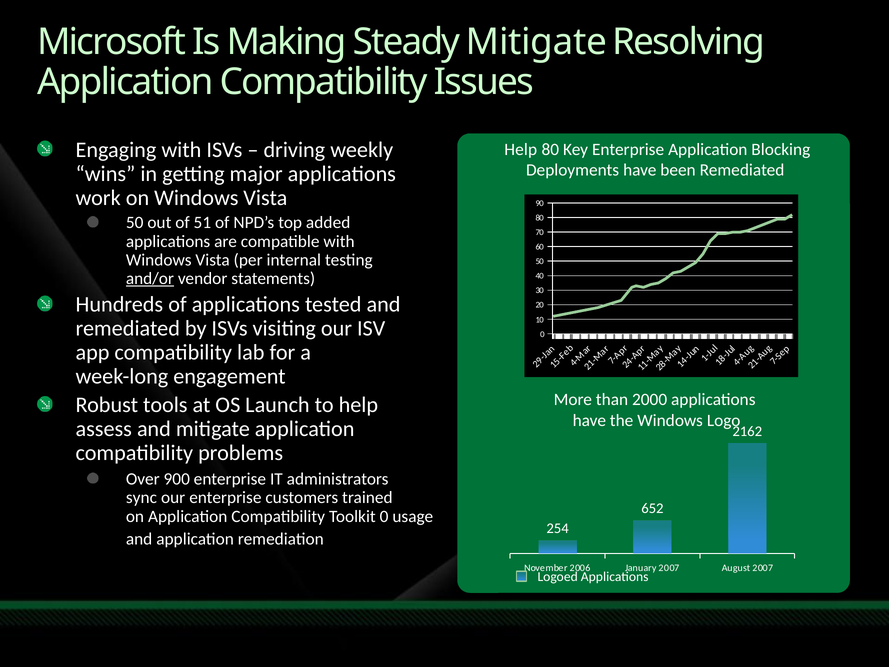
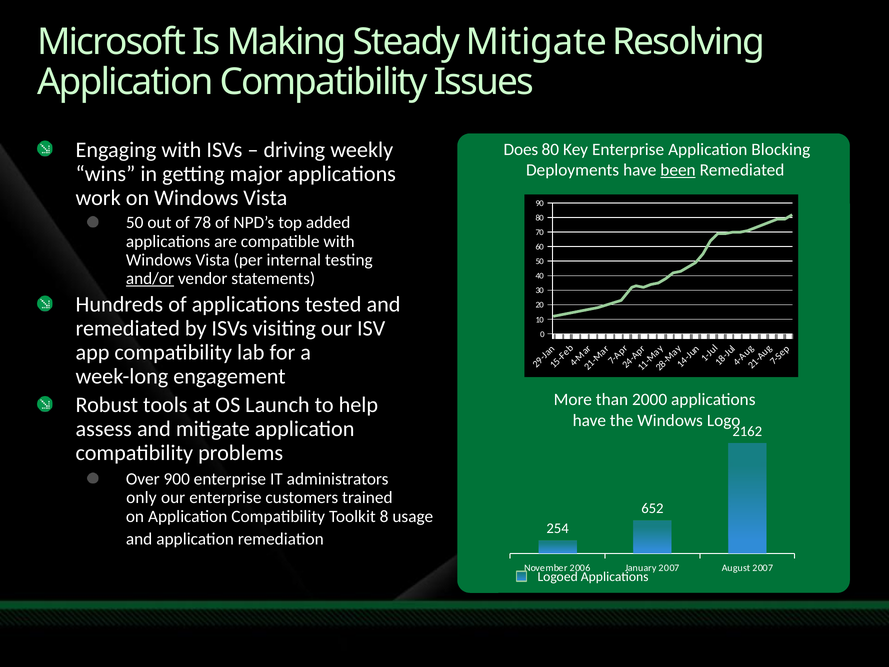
Help: Help -> Does (521, 149)
been underline: none -> present (678, 170)
51: 51 -> 78 (202, 223)
sync: sync -> only (141, 497)
Toolkit 0: 0 -> 8 (384, 516)
